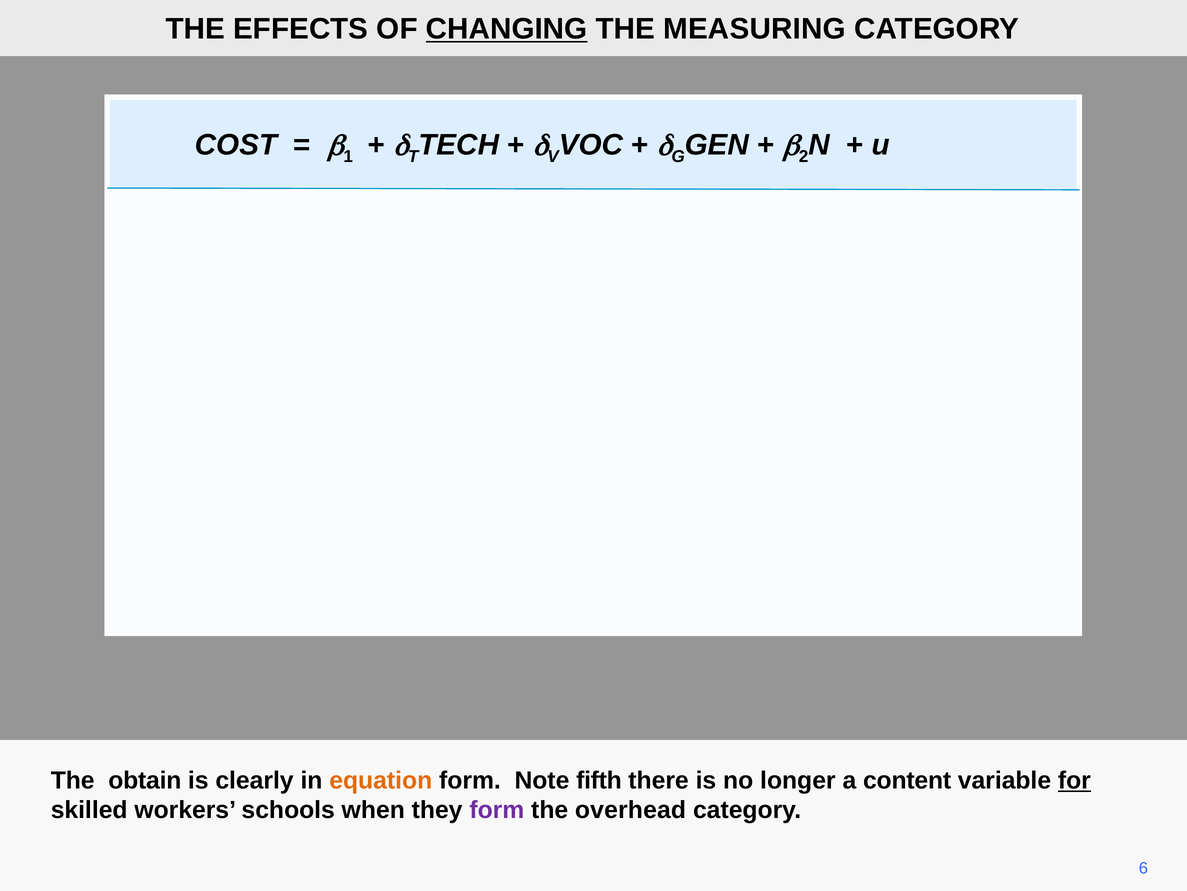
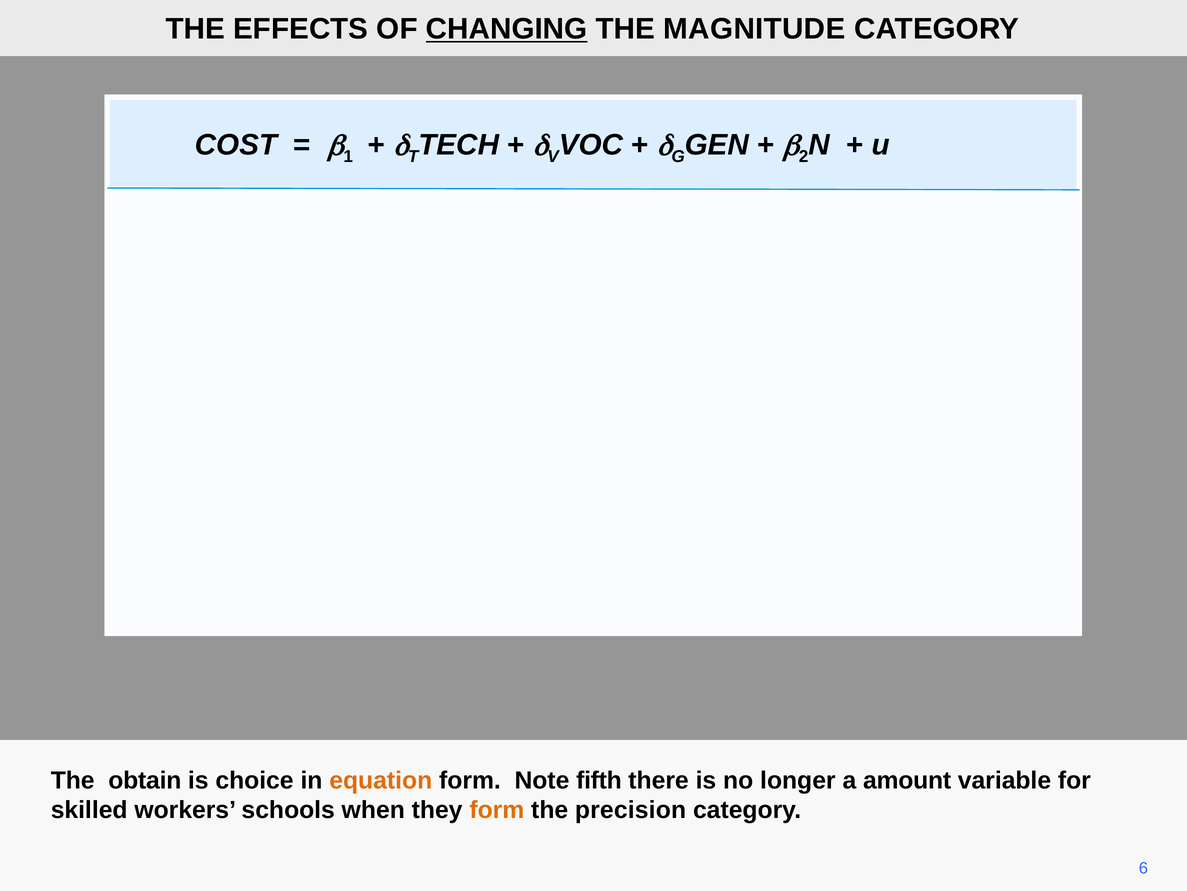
MEASURING: MEASURING -> MAGNITUDE (754, 29)
clearly: clearly -> choice (254, 780)
content: content -> amount (907, 780)
for underline: present -> none (1074, 780)
form colour: purple -> orange (497, 810)
overhead: overhead -> precision (631, 810)
